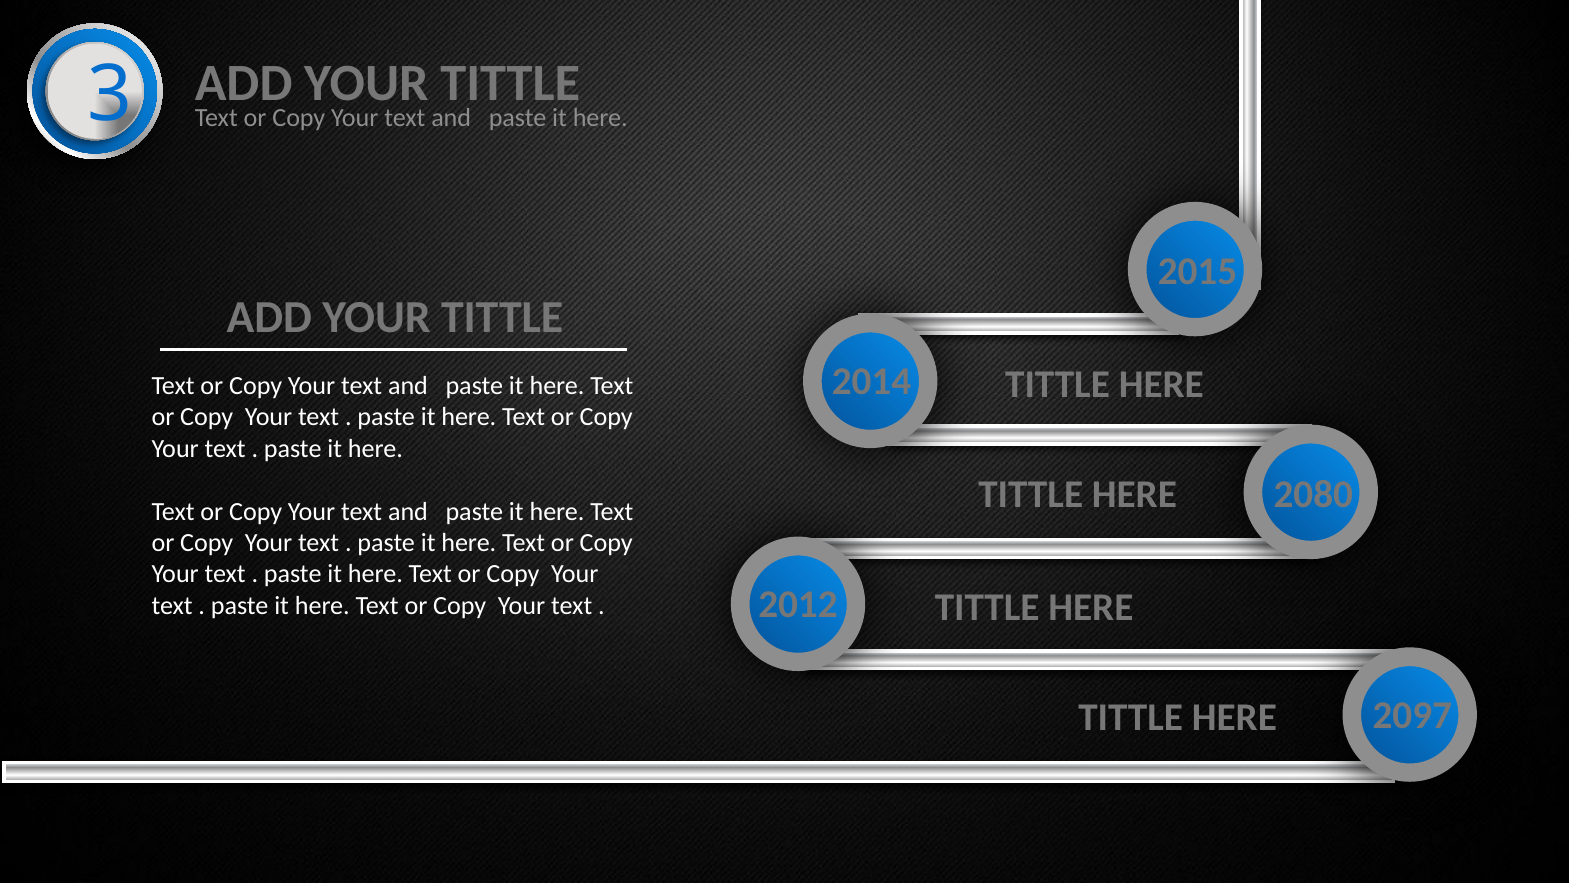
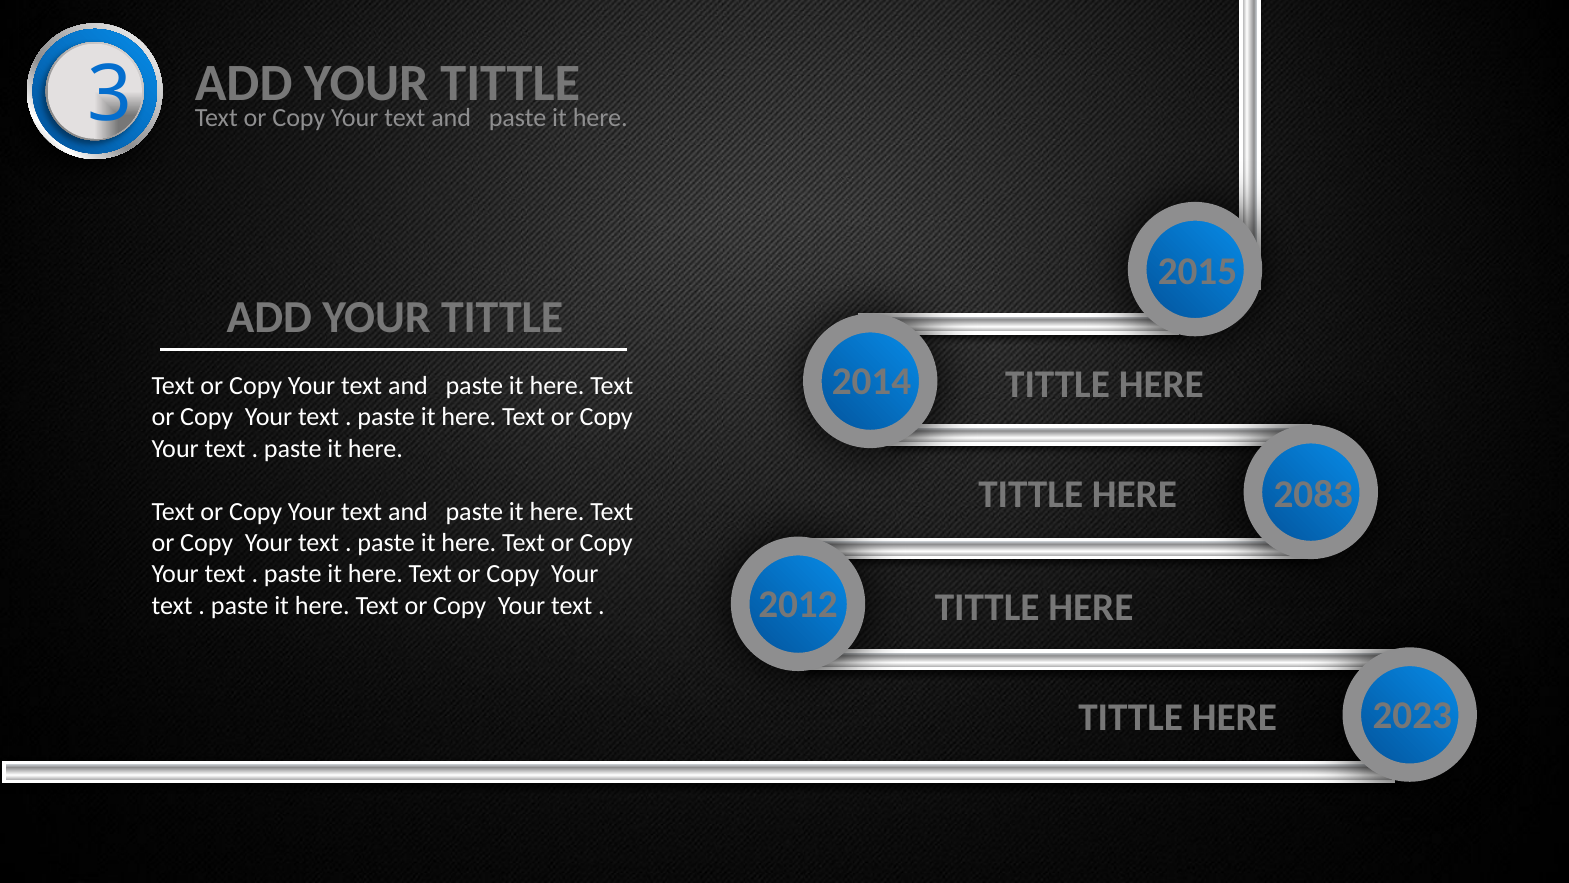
2080: 2080 -> 2083 (1313, 494)
2097: 2097 -> 2023 (1412, 715)
